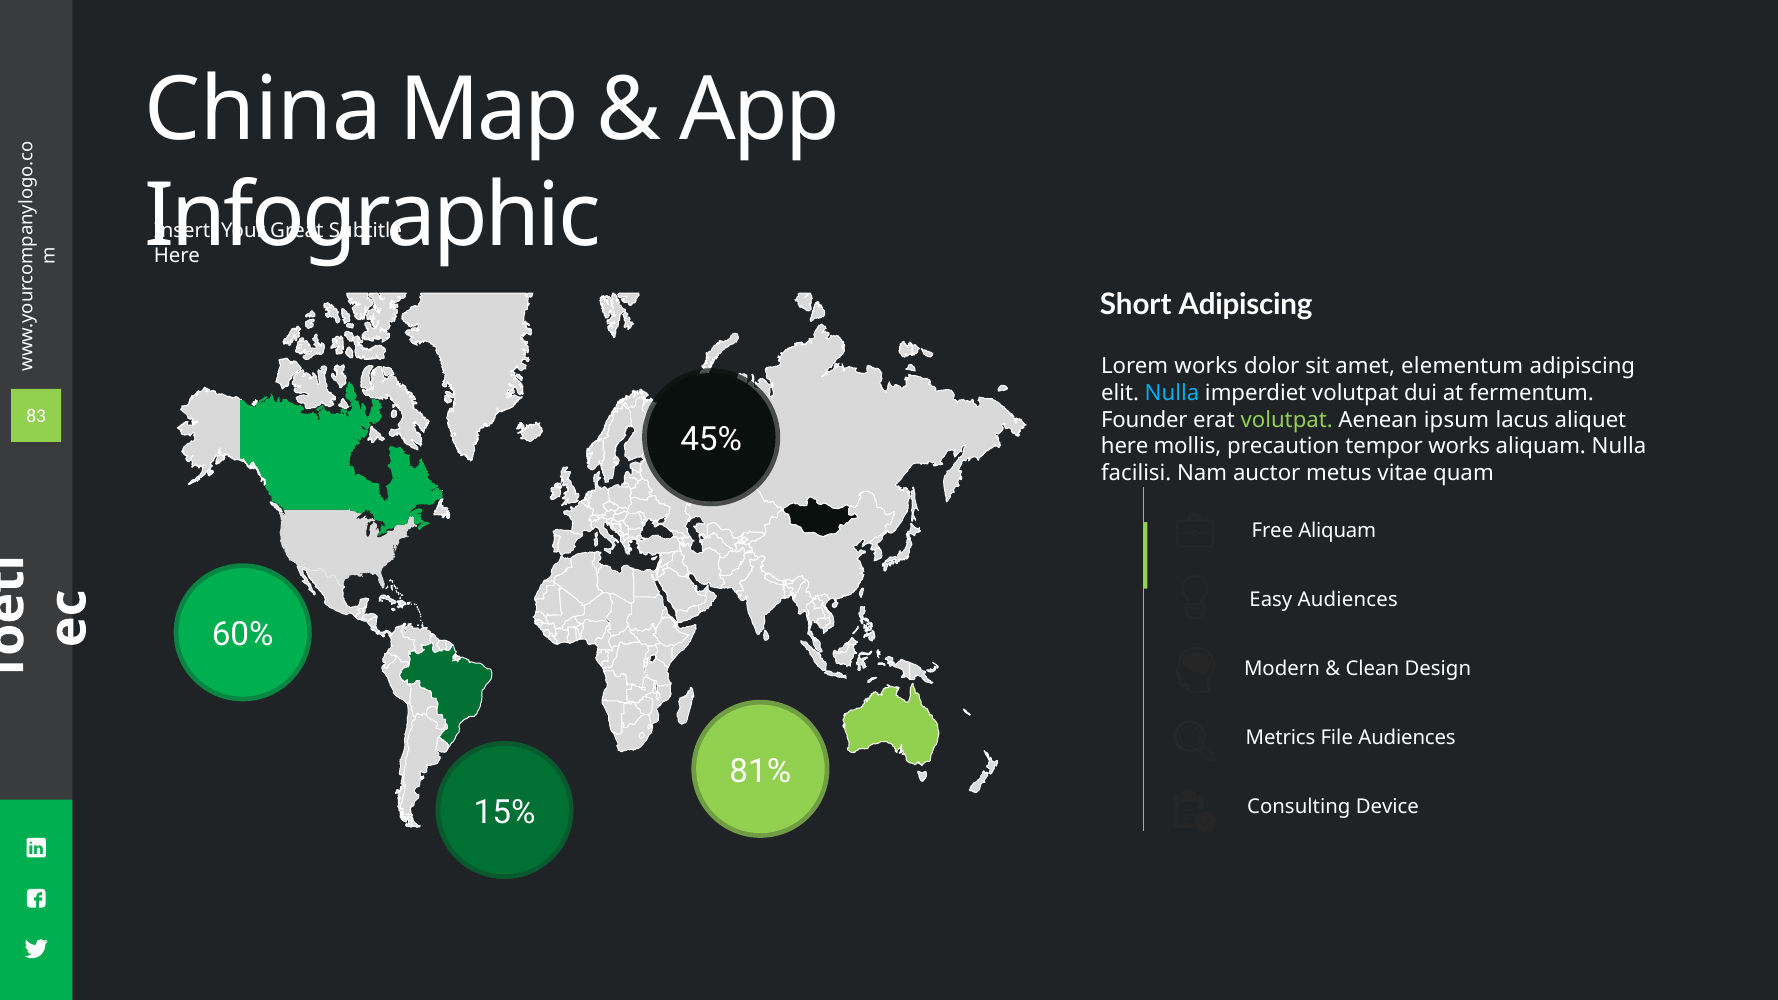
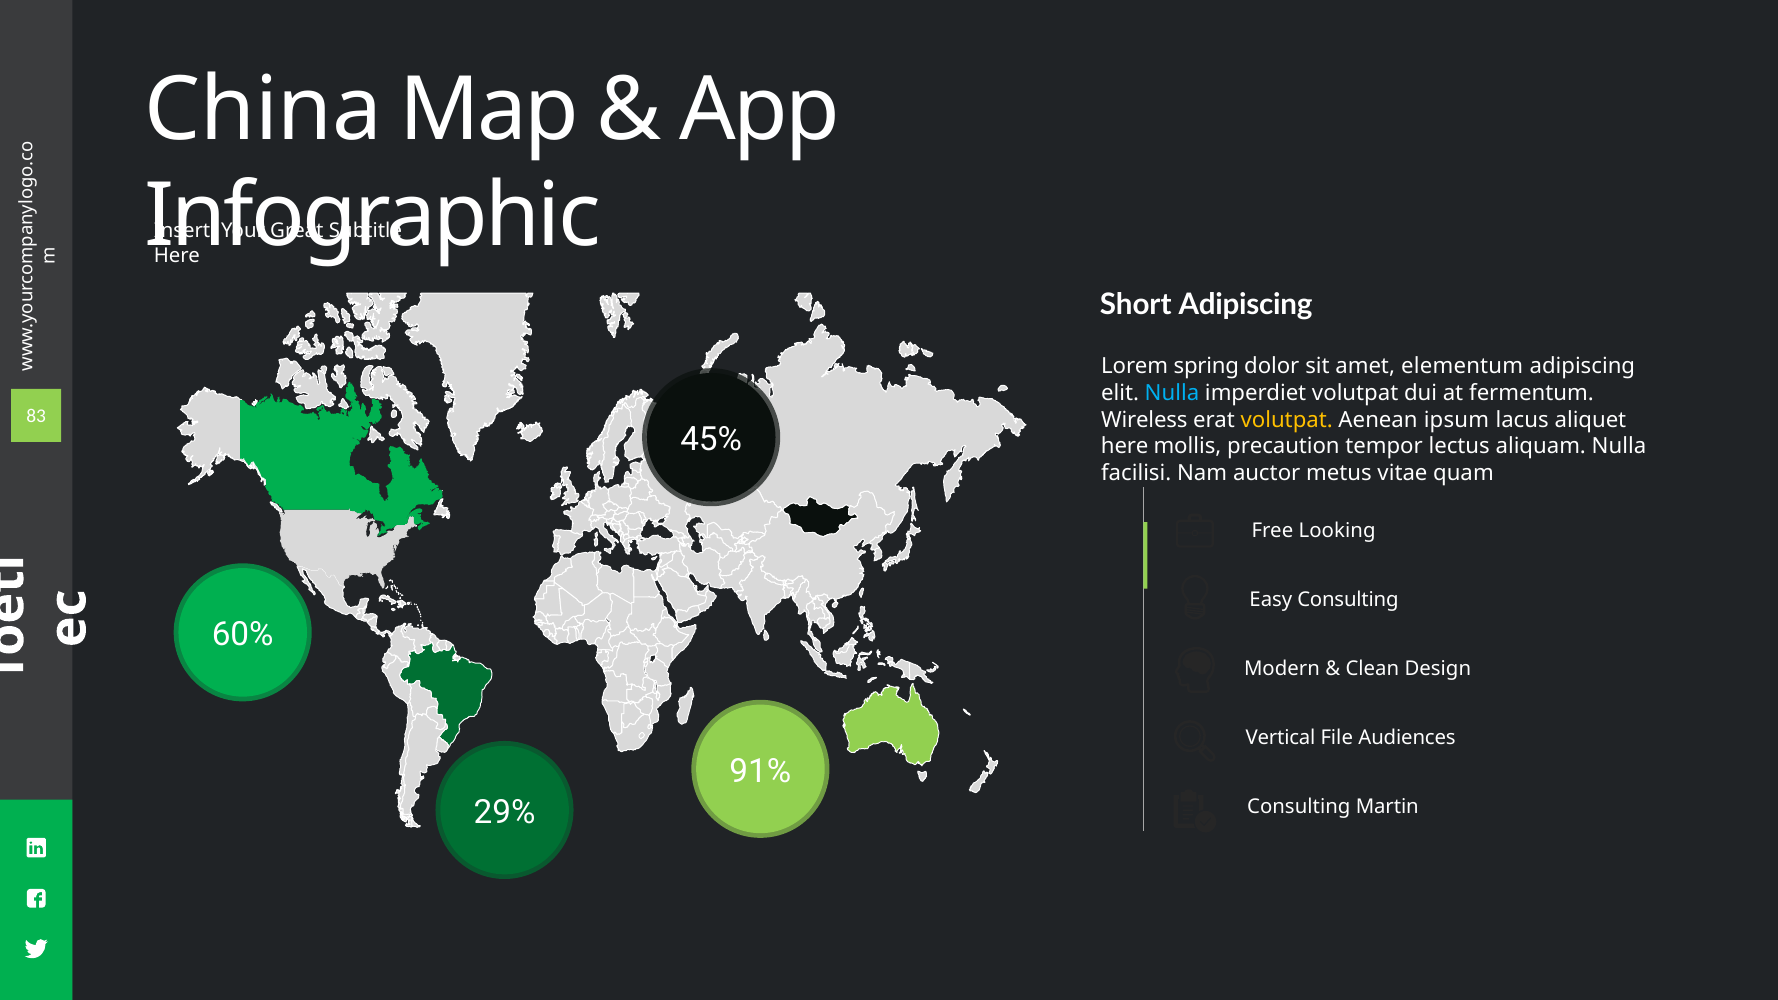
Lorem works: works -> spring (1206, 366)
Founder: Founder -> Wireless (1144, 420)
volutpat colour: light green -> yellow (1287, 420)
tempor works: works -> lectus (1459, 446)
Free Aliquam: Aliquam -> Looking (1337, 531)
Easy Audiences: Audiences -> Consulting (1348, 600)
Metrics: Metrics -> Vertical (1281, 738)
81%: 81% -> 91% (760, 771)
15%: 15% -> 29% (505, 812)
Device: Device -> Martin (1387, 807)
